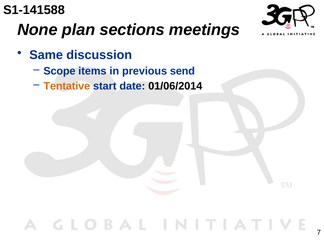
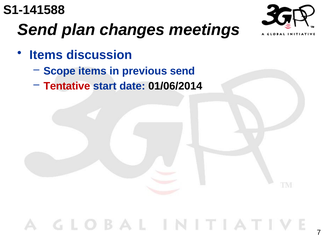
None: None -> Send (37, 30)
sections: sections -> changes (132, 30)
Same: Same -> Items (46, 55)
Tentative colour: orange -> red (67, 86)
